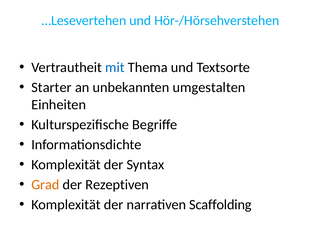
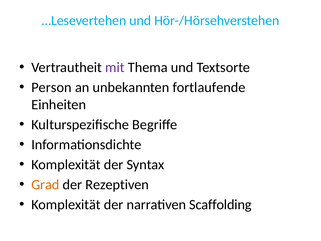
mit colour: blue -> purple (115, 67)
Starter: Starter -> Person (51, 87)
umgestalten: umgestalten -> fortlaufende (209, 87)
